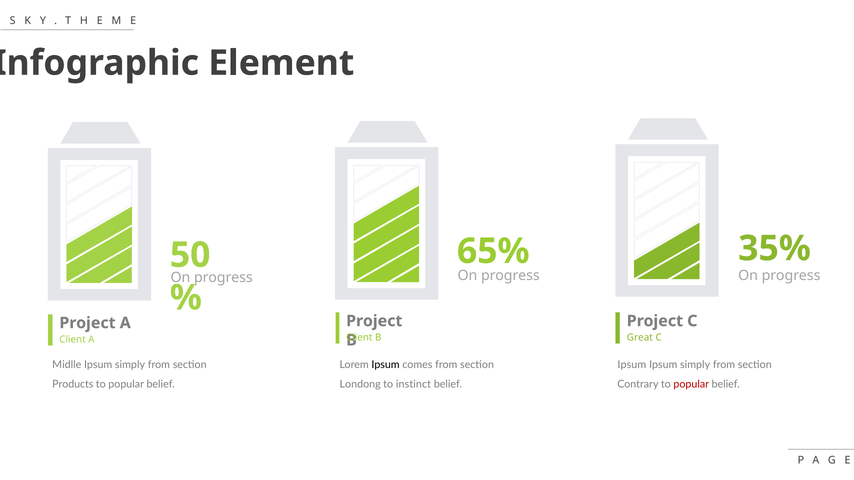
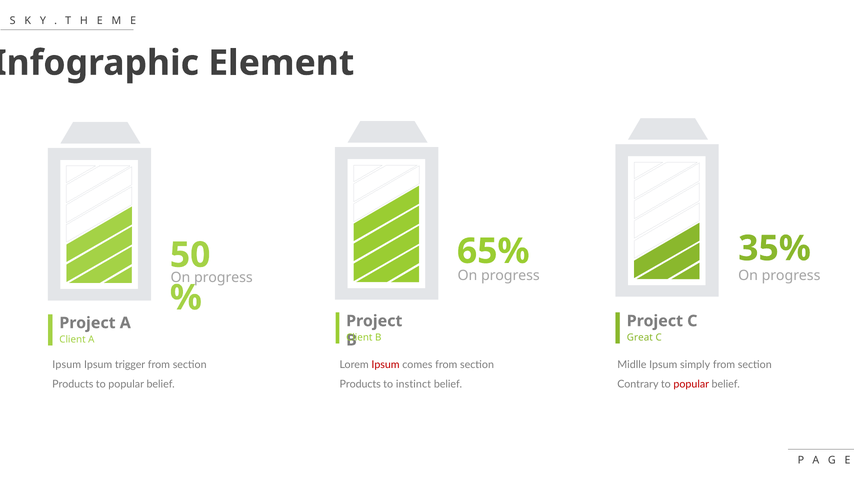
Midlle: Midlle -> Ipsum (67, 365)
simply: simply -> trigger (130, 365)
Ipsum colour: black -> red (386, 365)
Ipsum: Ipsum -> Midlle (632, 365)
Londong: Londong -> Products (360, 384)
